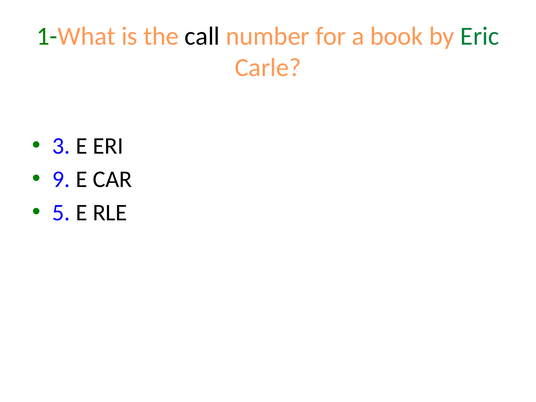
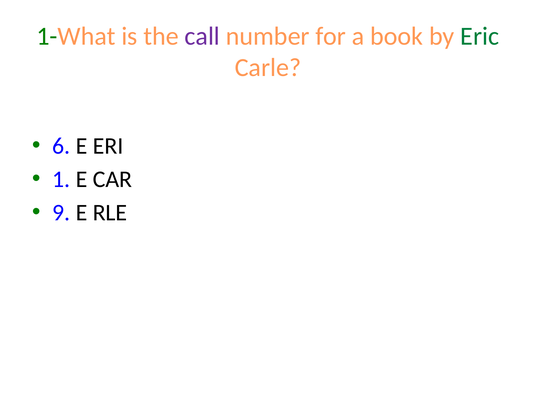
call colour: black -> purple (202, 36)
3: 3 -> 6 (61, 146)
9: 9 -> 1 (61, 179)
5: 5 -> 9 (61, 213)
